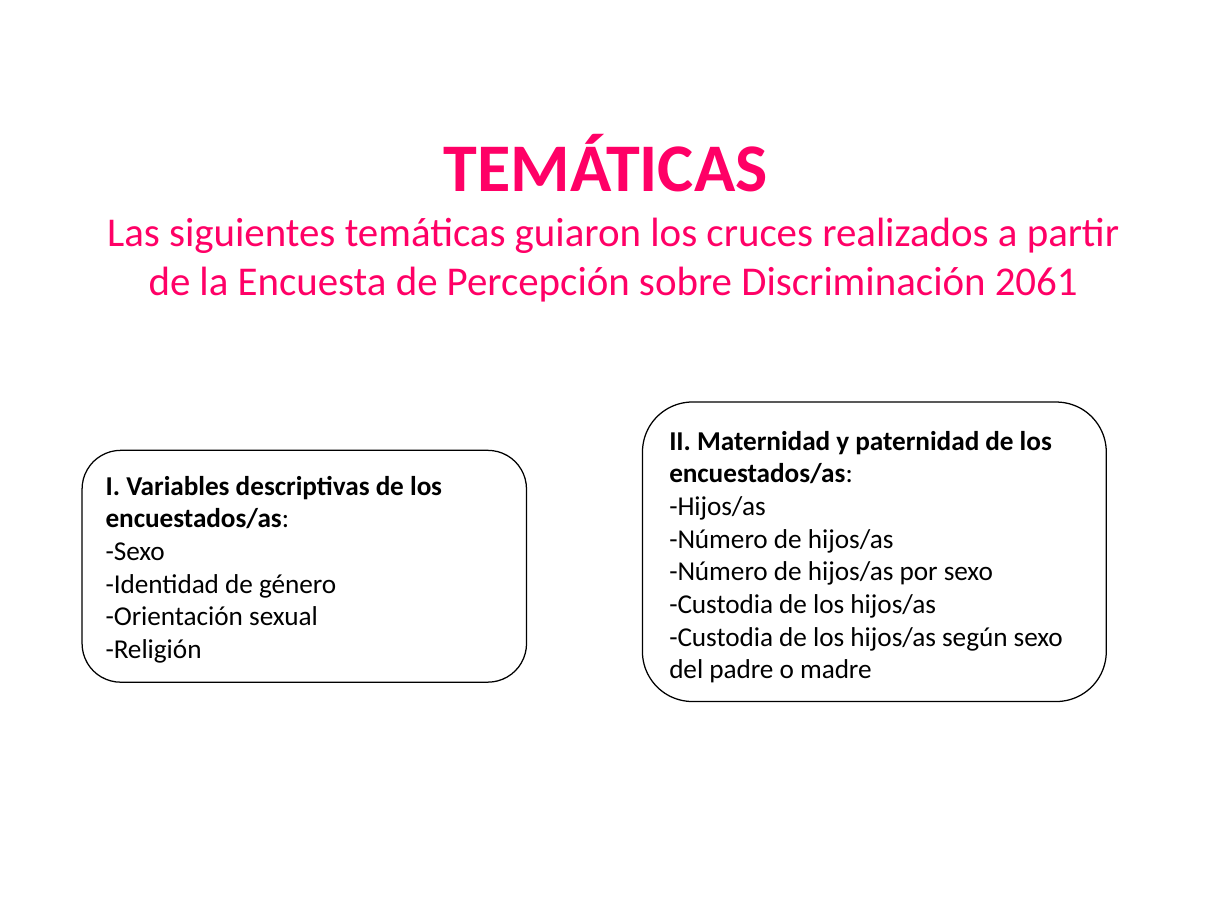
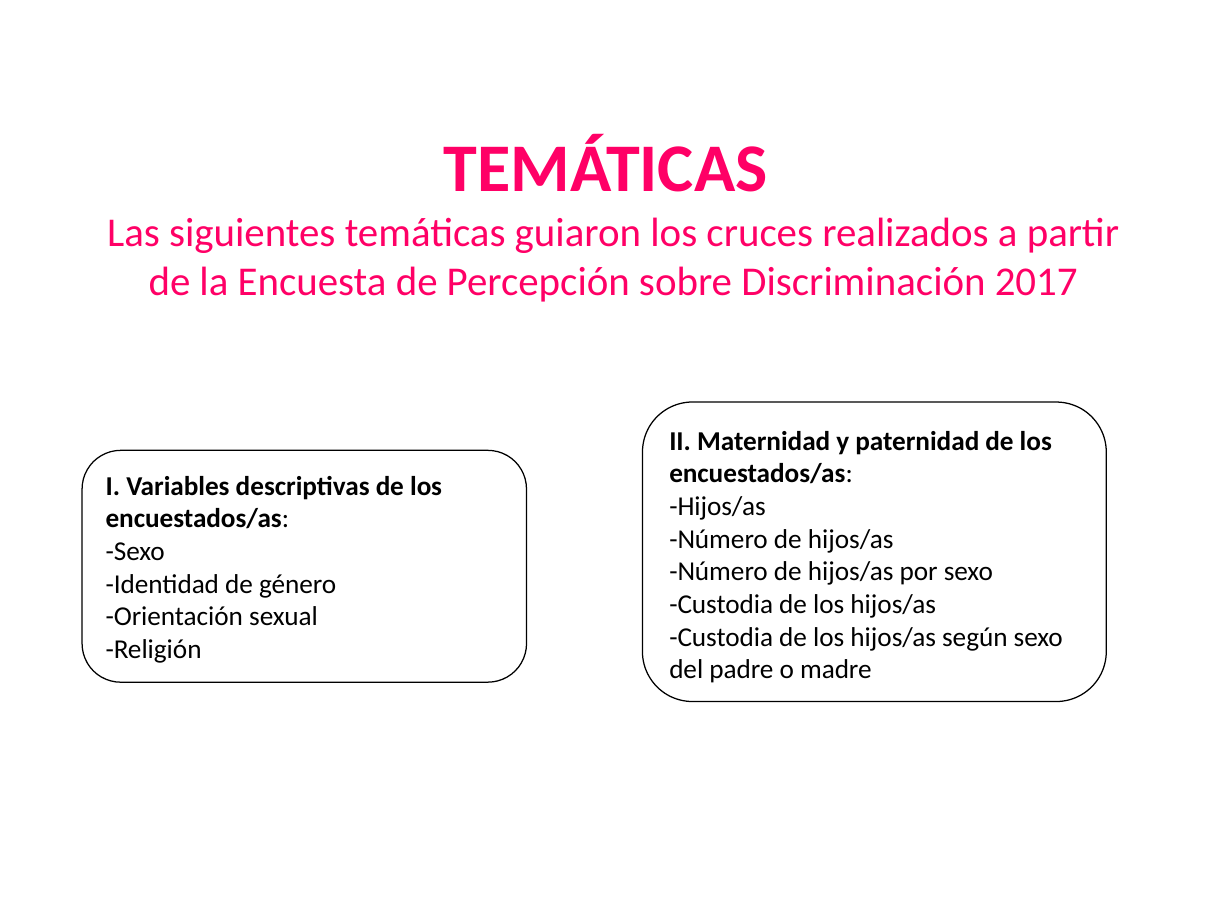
2061: 2061 -> 2017 (1036, 282)
